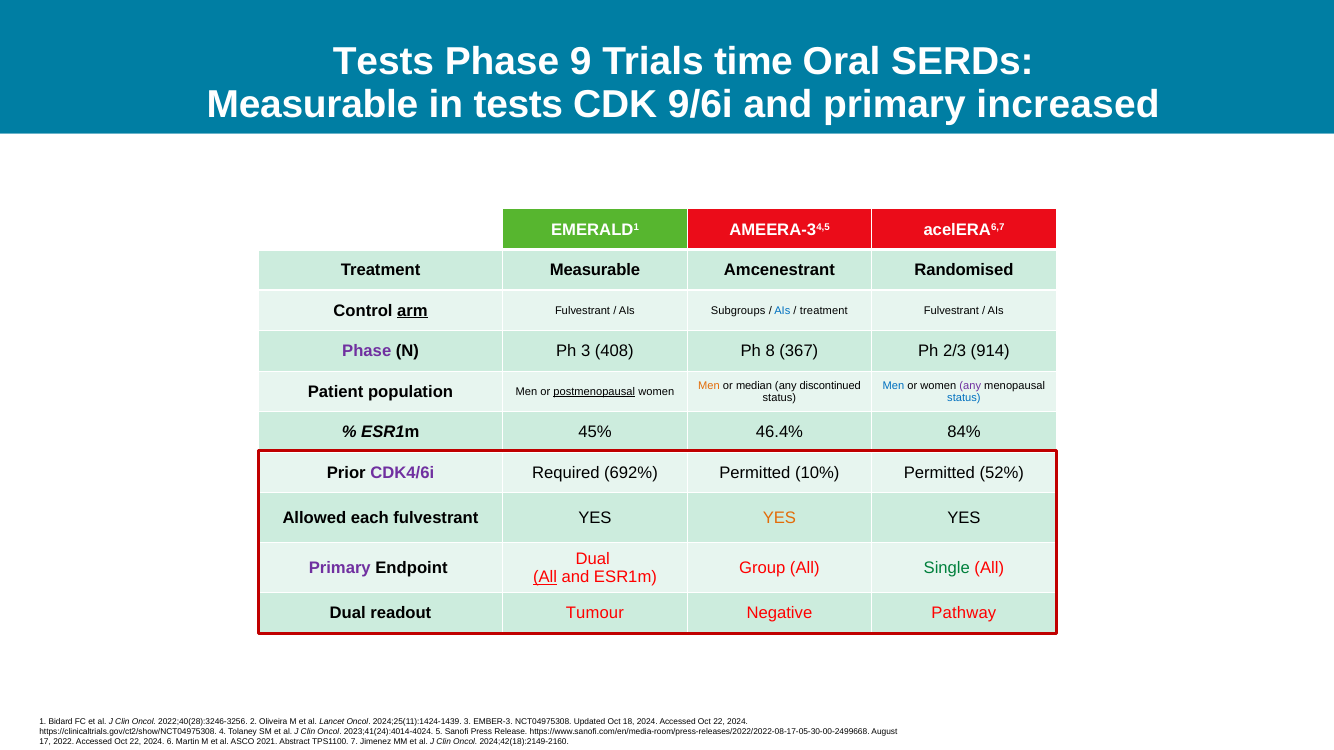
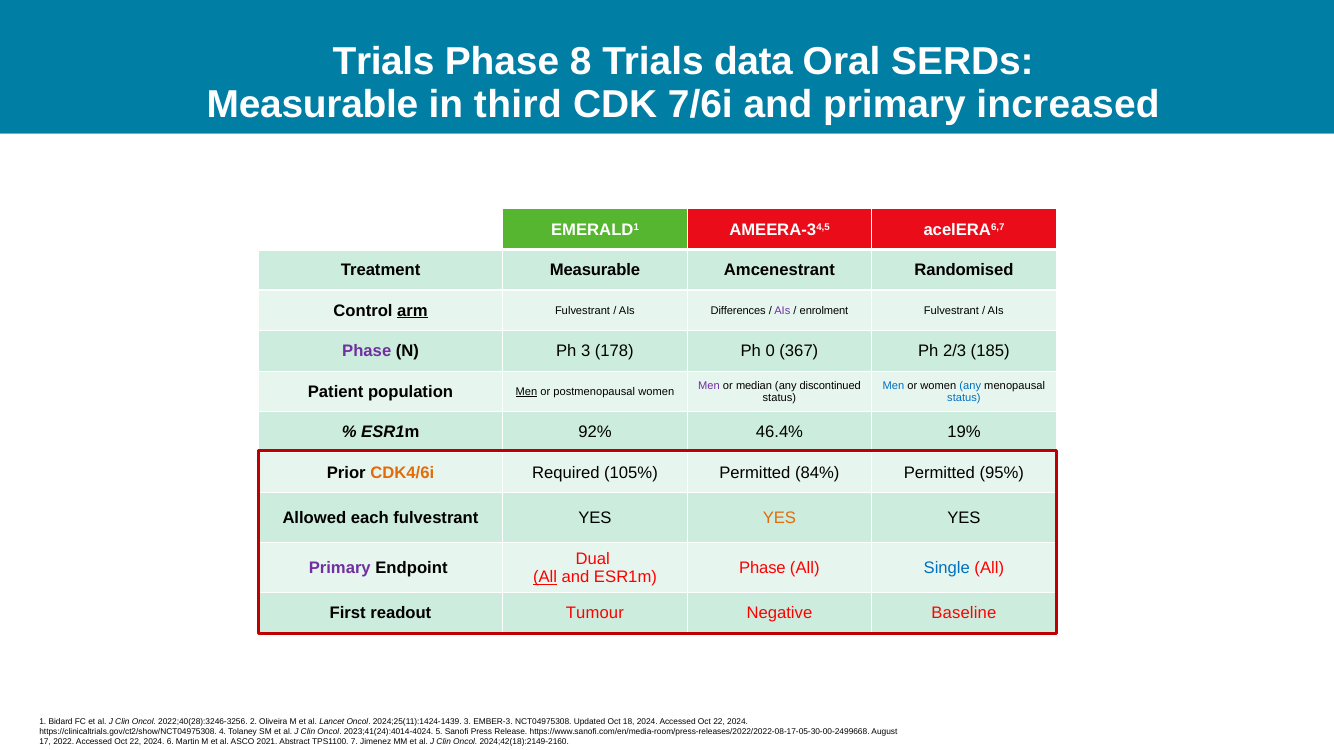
Tests: Tests -> Trials (384, 61)
9: 9 -> 8 (581, 61)
time: time -> data (753, 61)
in tests: tests -> third (518, 105)
9/6i: 9/6i -> 7/6i (700, 105)
Subgroups: Subgroups -> Differences (738, 311)
AIs colour: blue -> purple (782, 311)
treatment: treatment -> enrolment (824, 311)
408: 408 -> 178 (614, 351)
8: 8 -> 0 (770, 351)
914: 914 -> 185 (990, 351)
Men colour: orange -> purple (709, 386)
any colour: purple -> blue (970, 386)
Men underline: none -> present (526, 392)
postmenopausal underline: present -> none (594, 392)
45%: 45% -> 92% (595, 432)
84%: 84% -> 19% (964, 432)
CDK4/6i colour: purple -> orange (402, 473)
692%: 692% -> 105% (631, 473)
10%: 10% -> 84% (817, 473)
52%: 52% -> 95% (1002, 473)
Group: Group -> Phase (762, 568)
Single colour: green -> blue (947, 568)
Dual: Dual -> First (348, 614)
Pathway: Pathway -> Baseline (964, 614)
